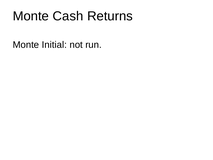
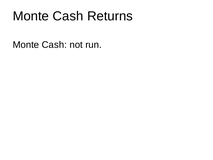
Initial: Initial -> Cash (54, 45)
